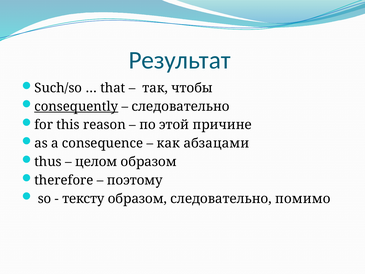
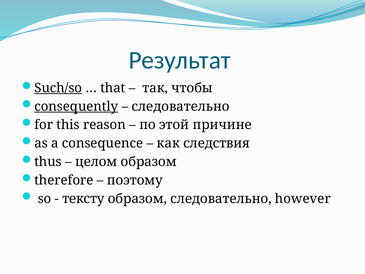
Such/so underline: none -> present (58, 88)
абзацами: абзацами -> следствия (217, 143)
помимо: помимо -> however (303, 198)
